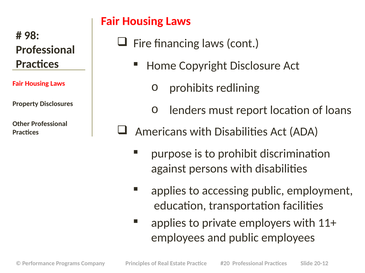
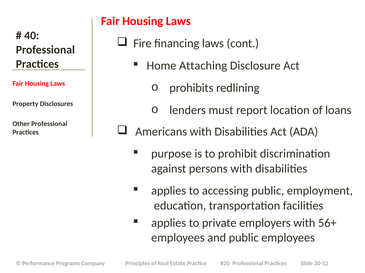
98: 98 -> 40 (32, 36)
Copyright: Copyright -> Attaching (203, 66)
11+: 11+ -> 56+ (327, 223)
